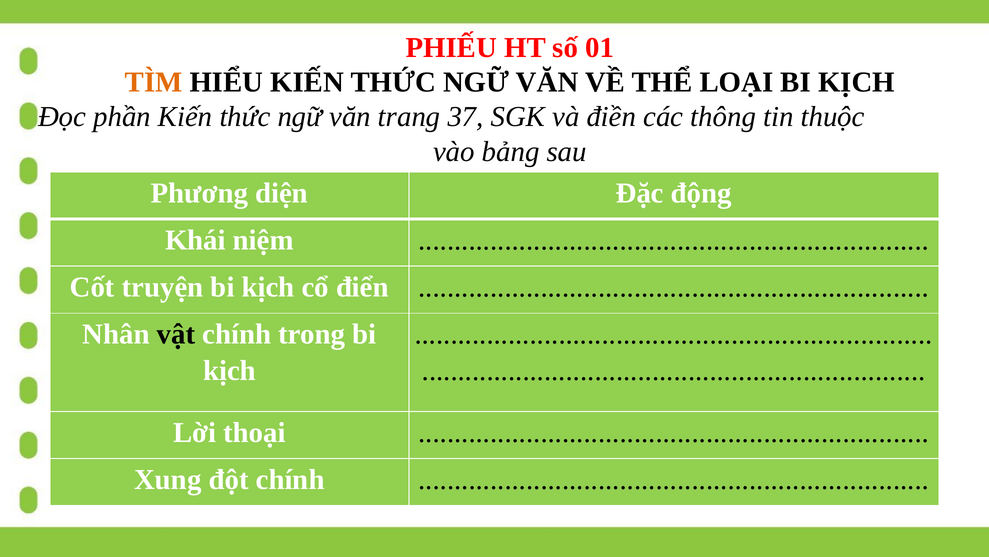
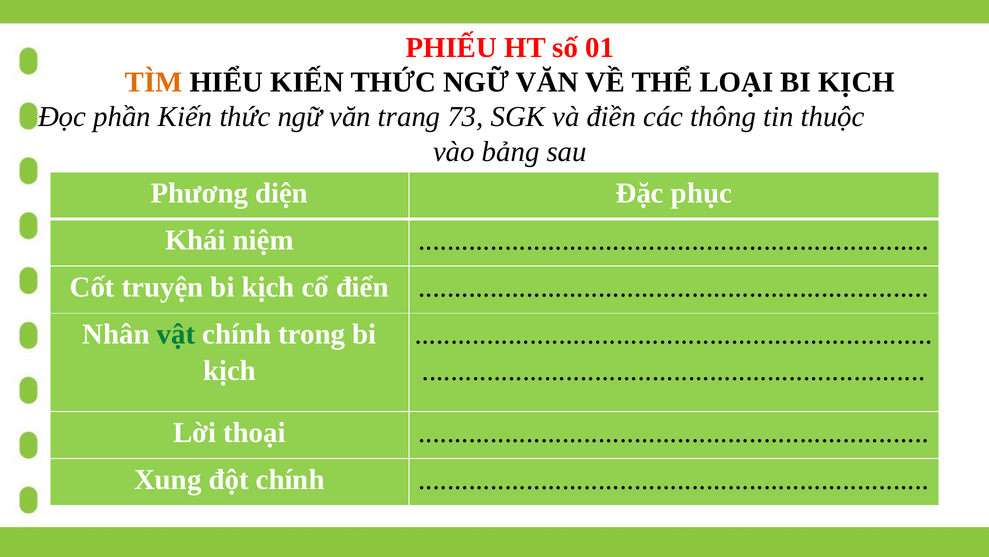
37: 37 -> 73 (466, 117)
động: động -> phục (701, 193)
vật colour: black -> green (176, 334)
